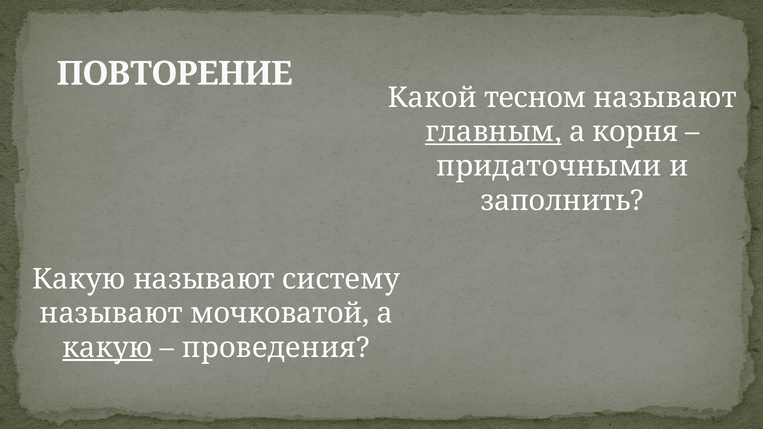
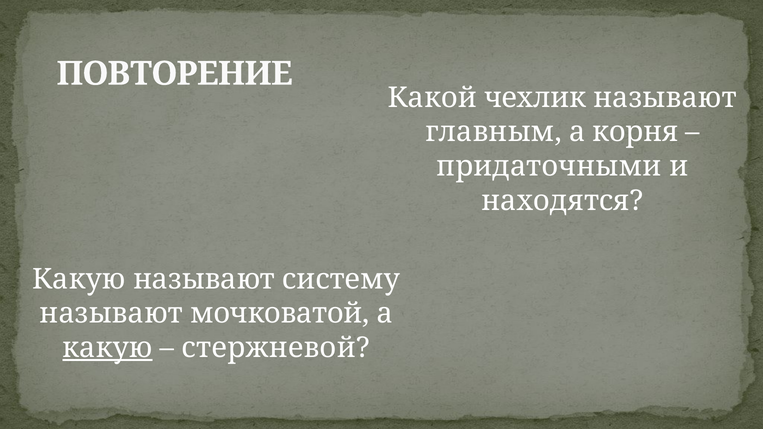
тесном: тесном -> чехлик (535, 98)
главным underline: present -> none (493, 132)
заполнить: заполнить -> находятся (562, 201)
проведения: проведения -> стержневой (276, 348)
